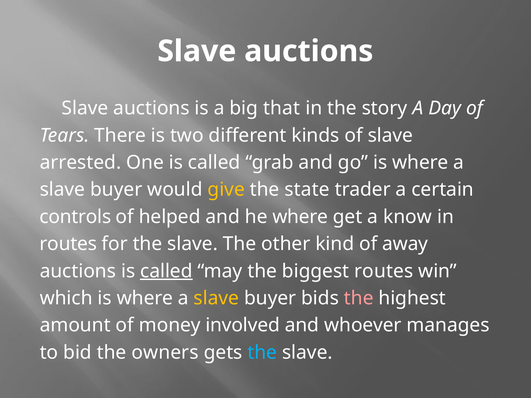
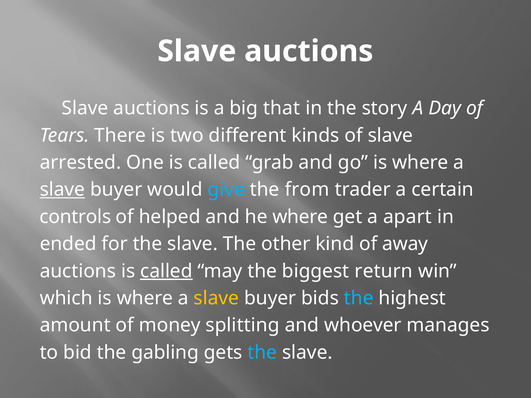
slave underline: none -> present (62, 190)
give colour: yellow -> light blue (226, 190)
state: state -> from (307, 190)
know: know -> apart (407, 217)
routes: routes -> ended (68, 244)
biggest routes: routes -> return (384, 271)
the colour: pink -> light blue (359, 298)
involved: involved -> splitting (243, 325)
owners: owners -> gabling (165, 353)
